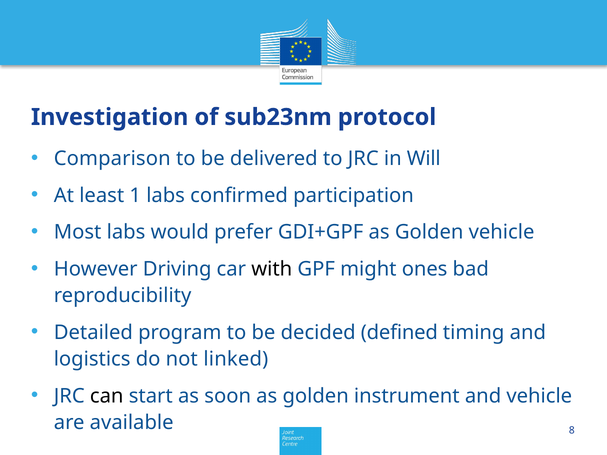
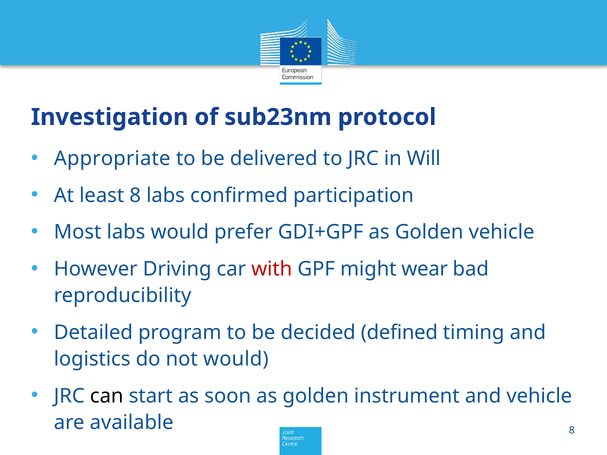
Comparison: Comparison -> Appropriate (112, 159)
least 1: 1 -> 8 (135, 195)
with colour: black -> red (272, 269)
ones: ones -> wear (425, 269)
not linked: linked -> would (236, 359)
